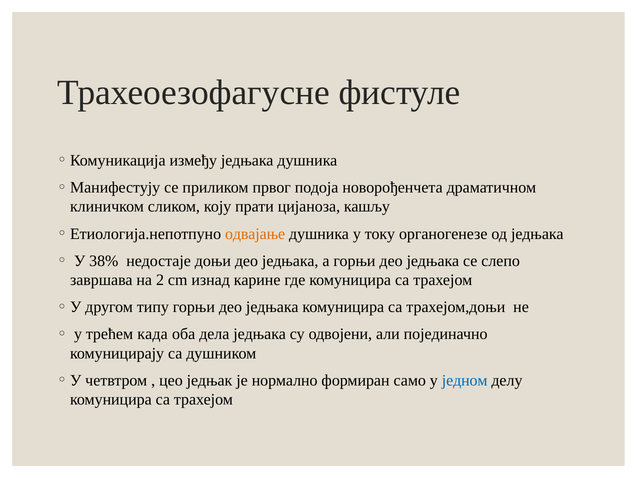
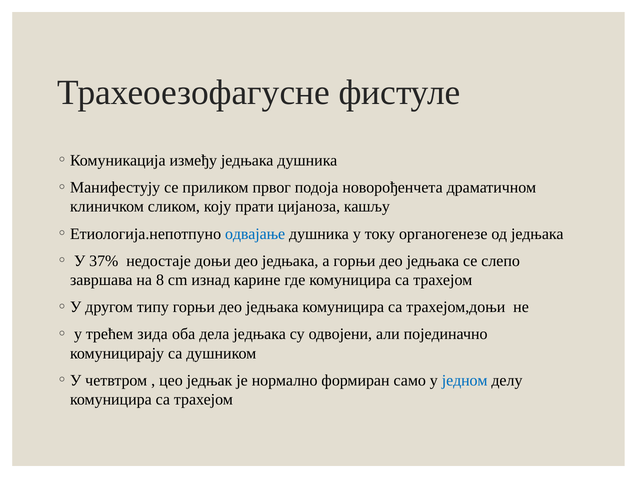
одвајање colour: orange -> blue (255, 234)
38%: 38% -> 37% (104, 261)
2: 2 -> 8 (160, 280)
када: када -> зида (153, 334)
